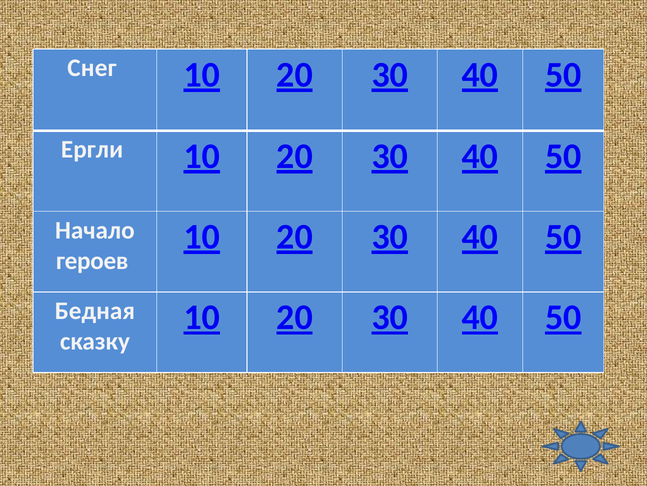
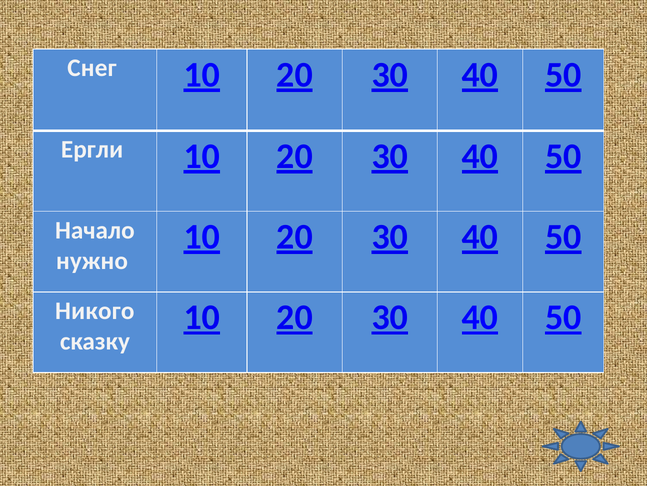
героев: героев -> нужно (92, 261)
Бедная: Бедная -> Никого (95, 310)
